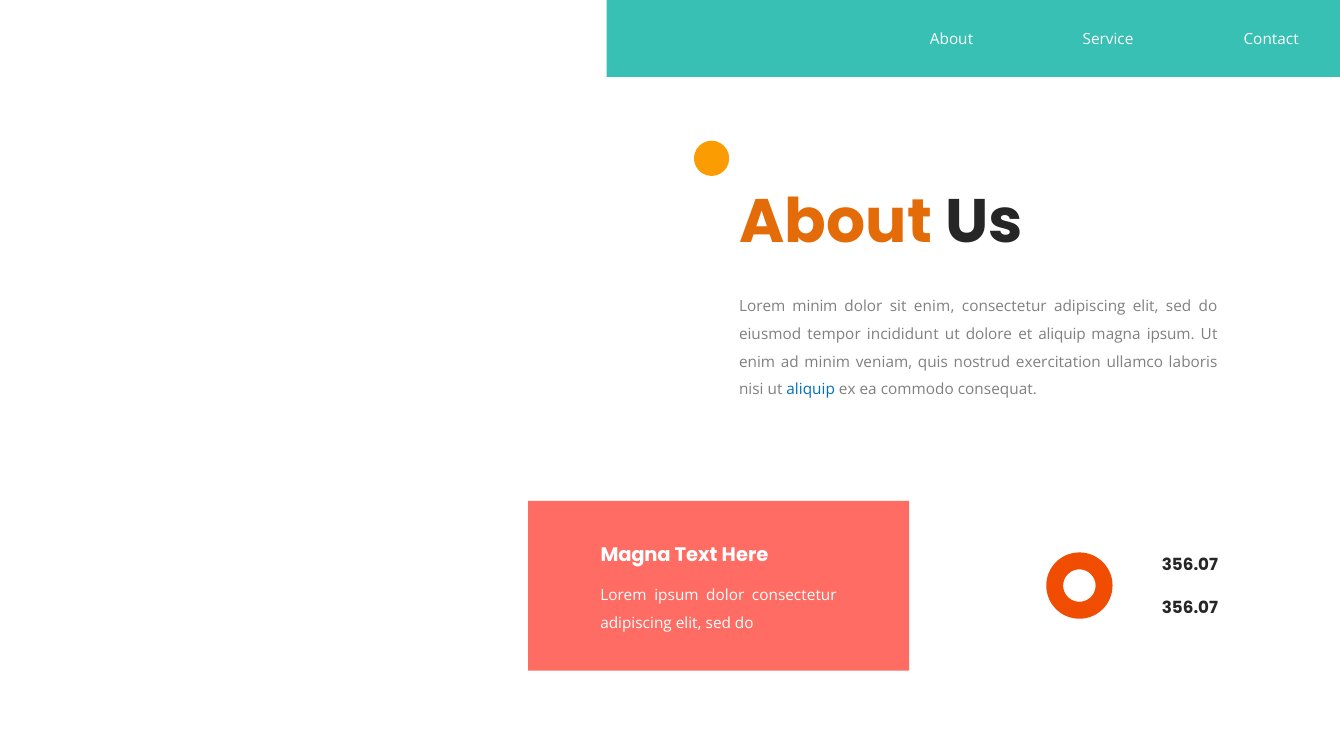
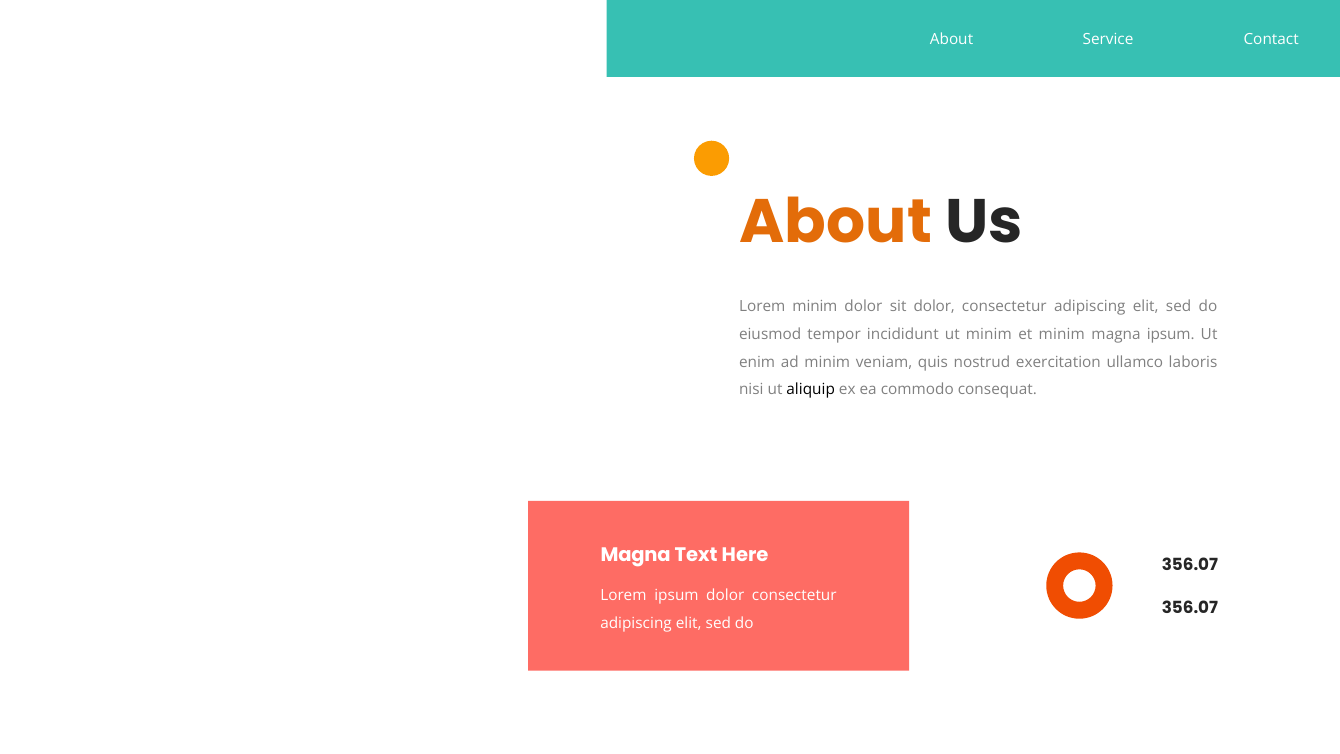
sit enim: enim -> dolor (934, 307)
ut dolore: dolore -> minim (989, 334)
et aliquip: aliquip -> minim (1062, 334)
aliquip colour: blue -> black (811, 390)
